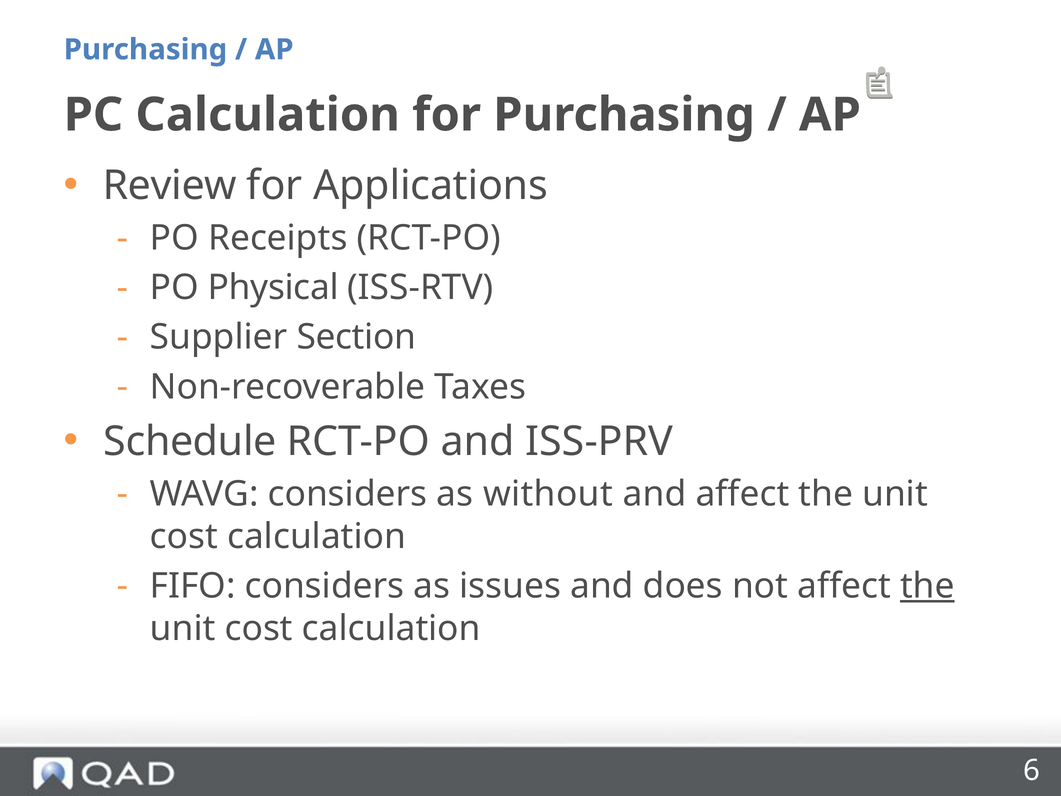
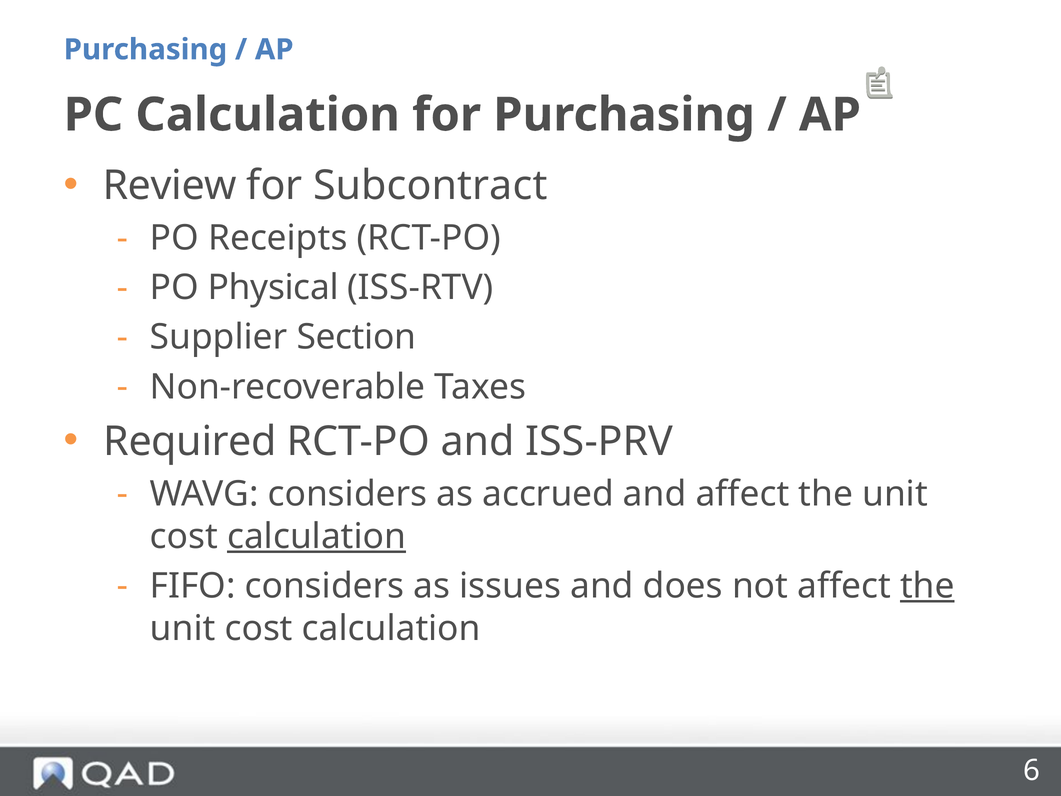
Applications: Applications -> Subcontract (430, 186)
Schedule: Schedule -> Required (190, 441)
without: without -> accrued (548, 494)
calculation underline: none -> present (317, 536)
